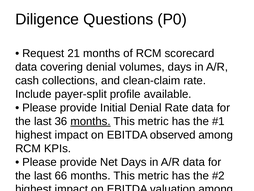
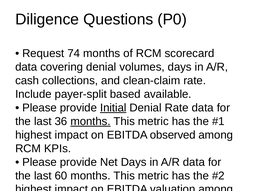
21: 21 -> 74 (74, 53)
profile: profile -> based (125, 94)
Initial underline: none -> present (113, 107)
66: 66 -> 60 (61, 175)
